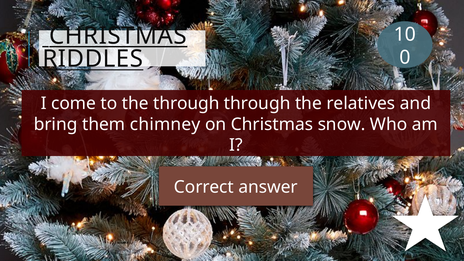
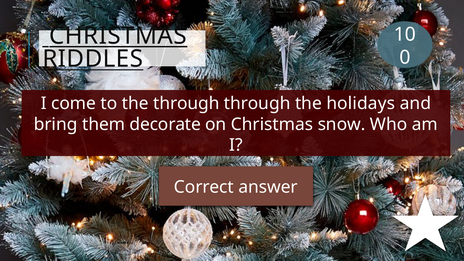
relatives: relatives -> holidays (361, 103)
chimney: chimney -> decorate (165, 124)
